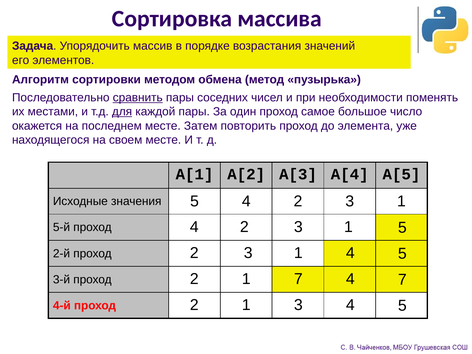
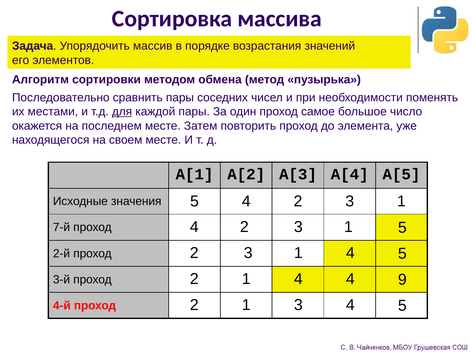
сравнить underline: present -> none (138, 98)
5-й: 5-й -> 7-й (62, 227)
2 7: 7 -> 4 (298, 279)
1 7: 7 -> 9 (402, 280)
